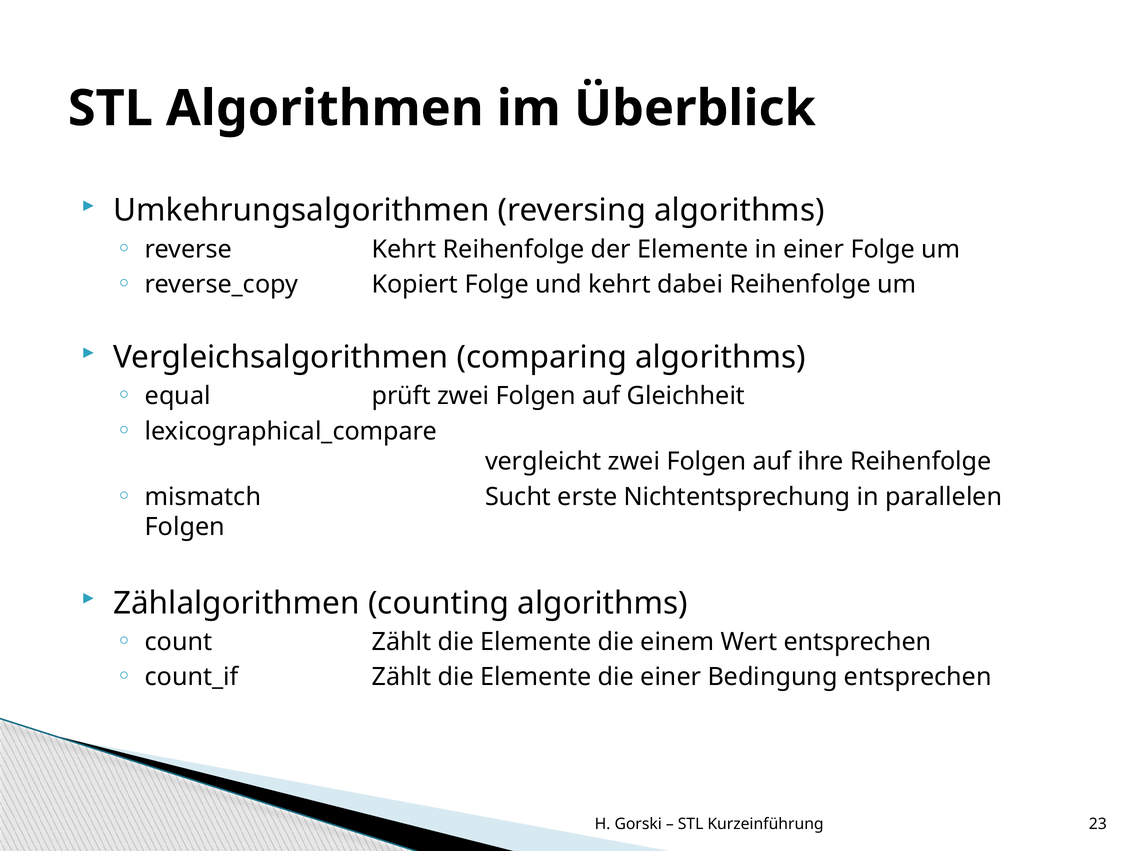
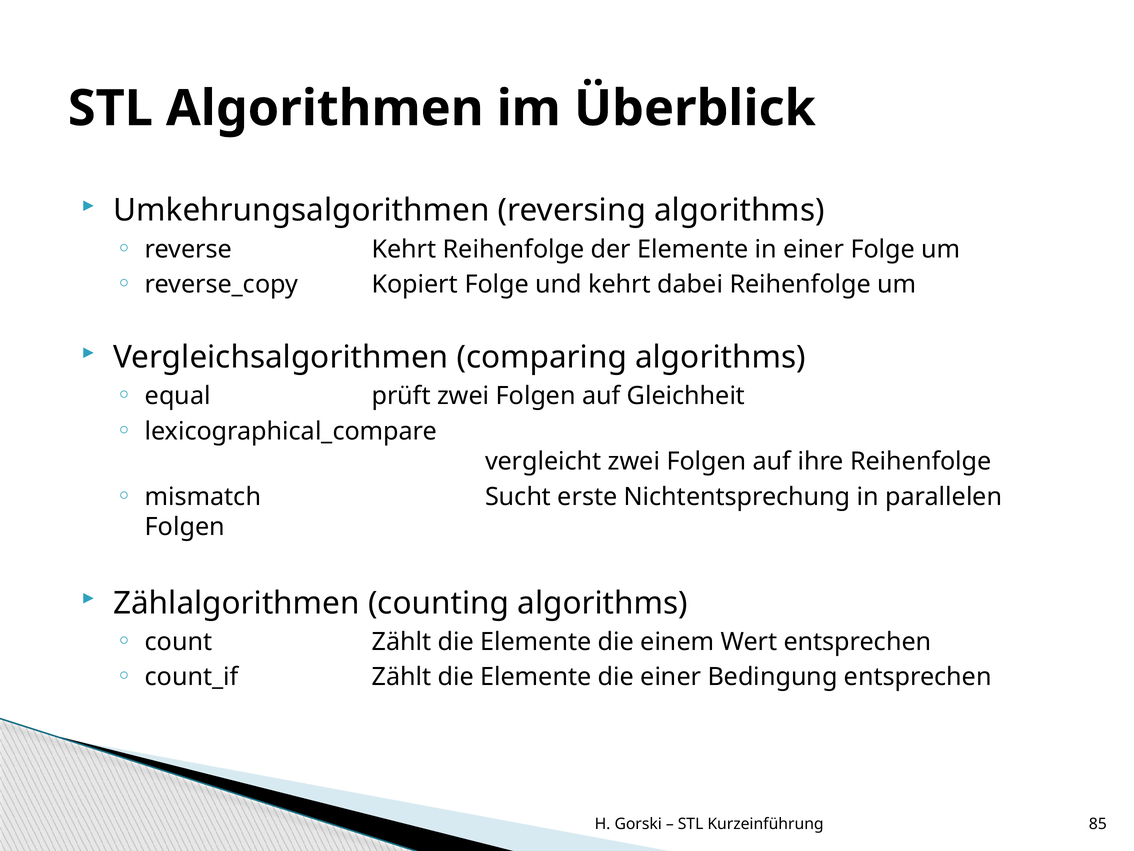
23: 23 -> 85 (1098, 824)
